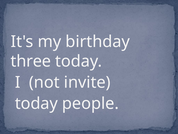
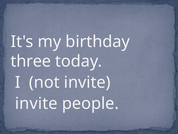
today: today -> invite (36, 103)
